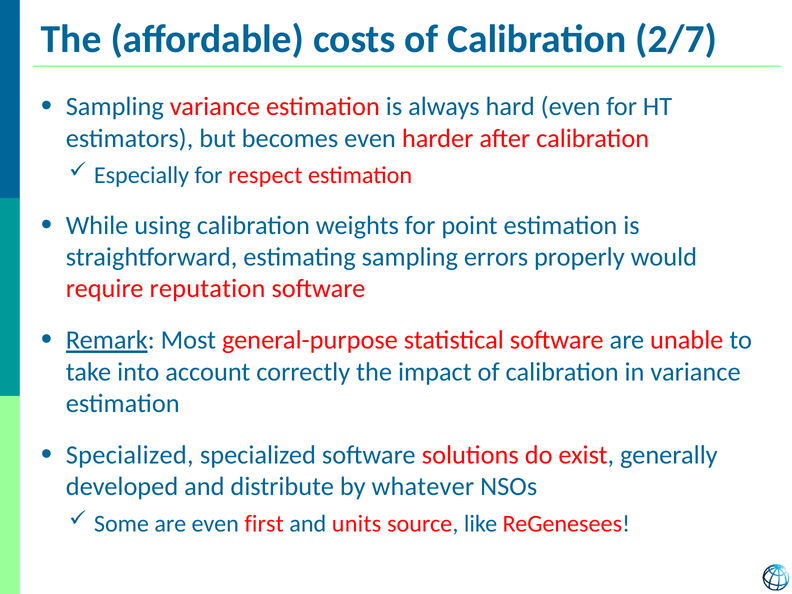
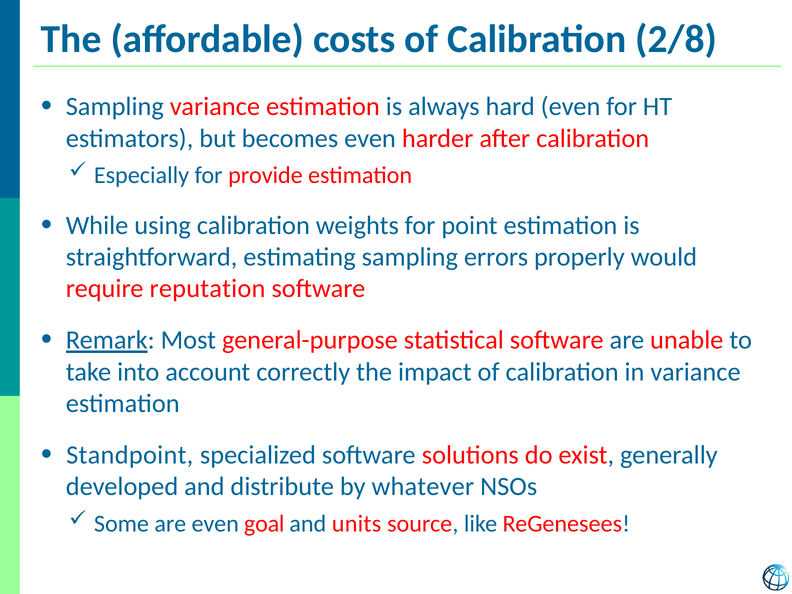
2/7: 2/7 -> 2/8 (676, 39)
respect: respect -> provide (265, 175)
Specialized: Specialized -> Standpoint (130, 455)
first: first -> goal (264, 524)
